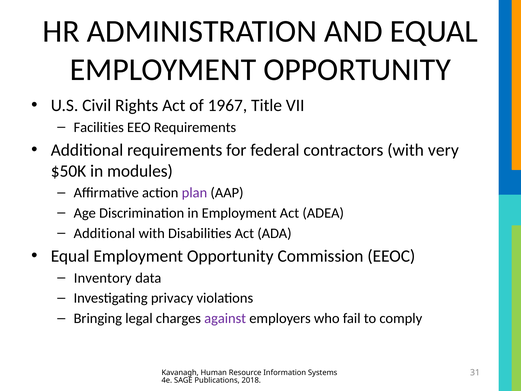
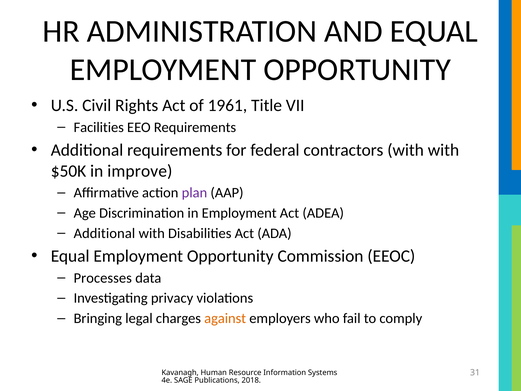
1967: 1967 -> 1961 (227, 105)
with very: very -> with (443, 150)
modules: modules -> improve (140, 171)
Inventory: Inventory -> Processes (103, 278)
against colour: purple -> orange (225, 318)
